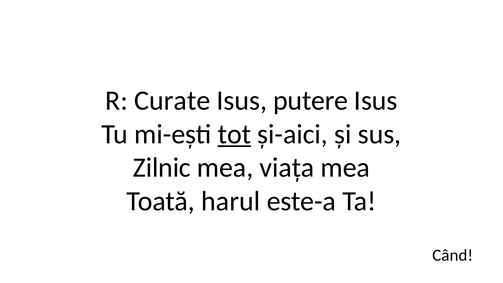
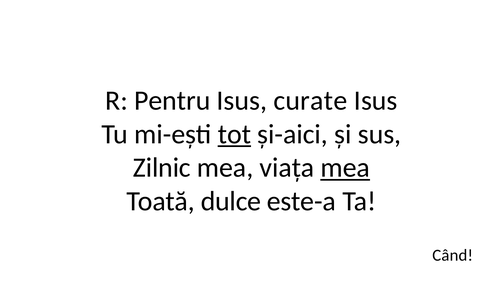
Curate: Curate -> Pentru (172, 101)
putere: putere -> curate (310, 101)
mea underline: none -> present (345, 168)
harul: harul -> dulce (231, 201)
